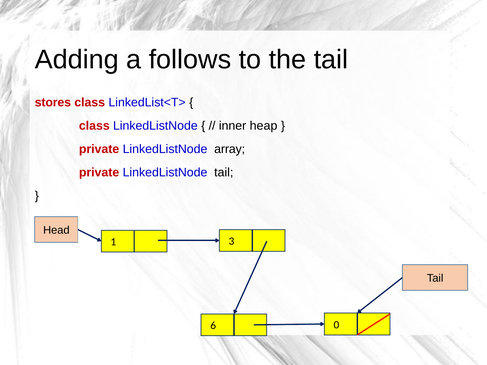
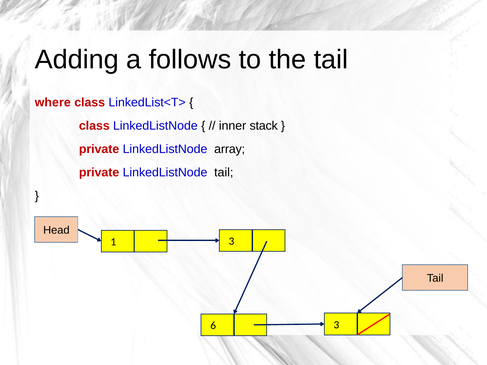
stores: stores -> where (53, 102)
heap: heap -> stack (264, 126)
6 0: 0 -> 3 (336, 325)
